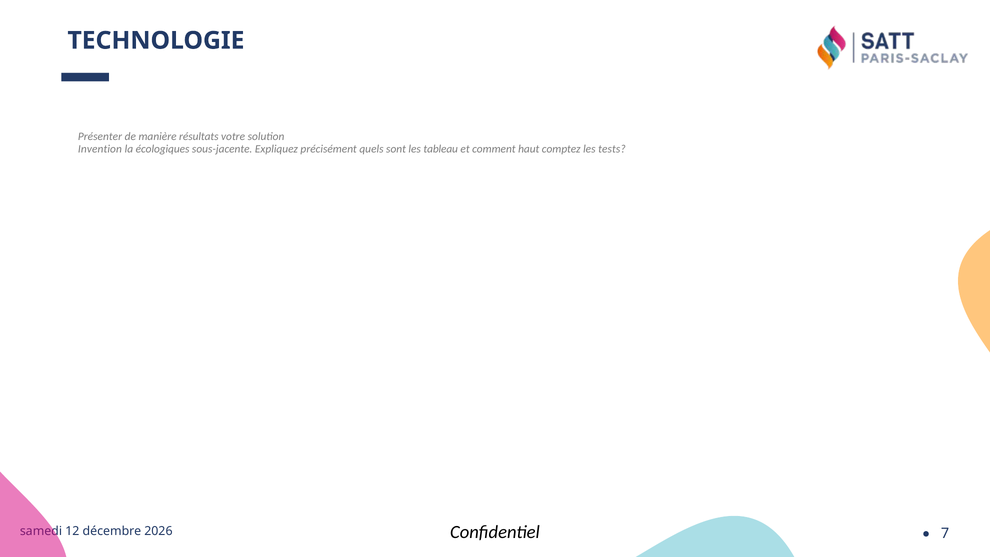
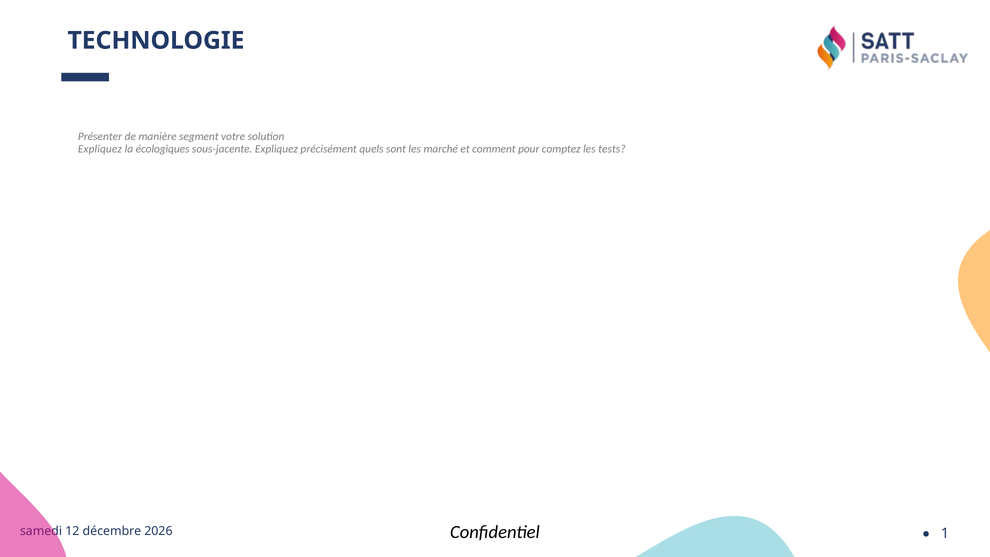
résultats: résultats -> segment (199, 137)
Invention: Invention -> Expliquez (100, 149)
tableau: tableau -> marché (441, 149)
haut: haut -> pour (529, 149)
7: 7 -> 1 (945, 533)
